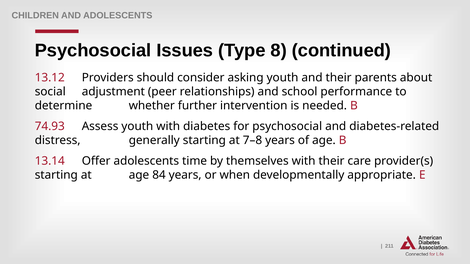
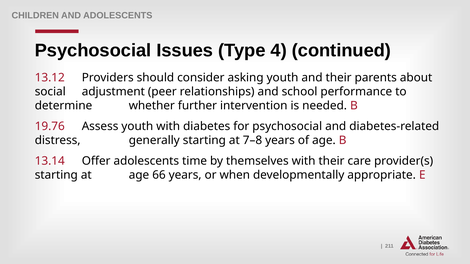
8: 8 -> 4 (279, 50)
74.93: 74.93 -> 19.76 (50, 126)
84: 84 -> 66 (159, 175)
